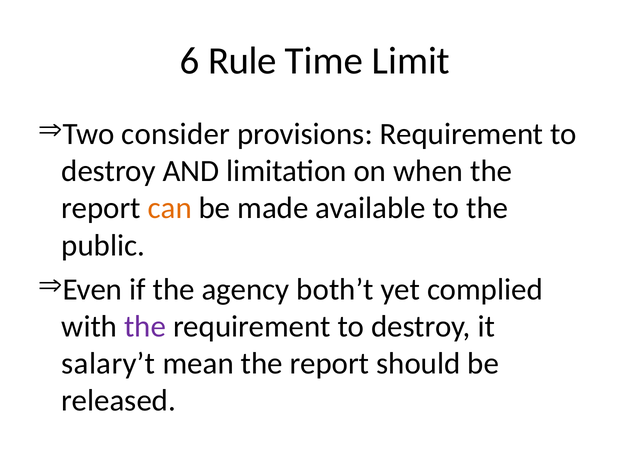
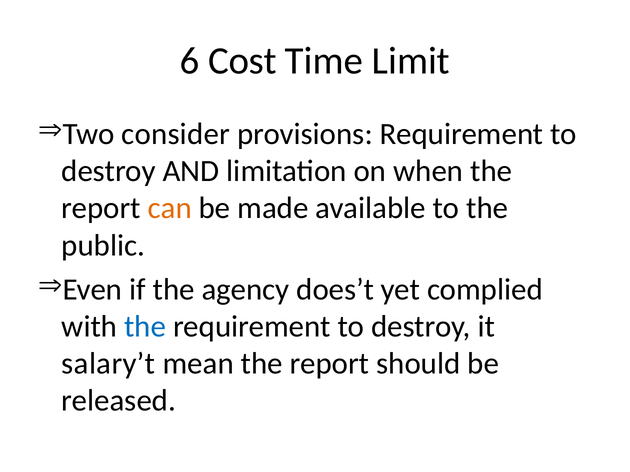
Rule: Rule -> Cost (242, 61)
both’t: both’t -> does’t (335, 290)
the colour: purple -> blue (145, 327)
